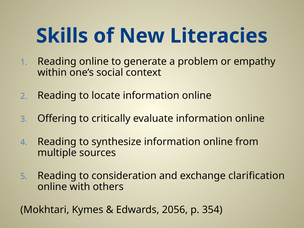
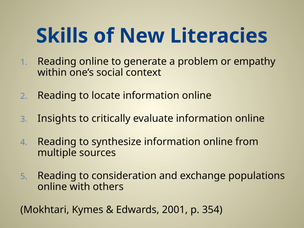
Offering: Offering -> Insights (57, 119)
clarification: clarification -> populations (257, 176)
2056: 2056 -> 2001 (175, 210)
